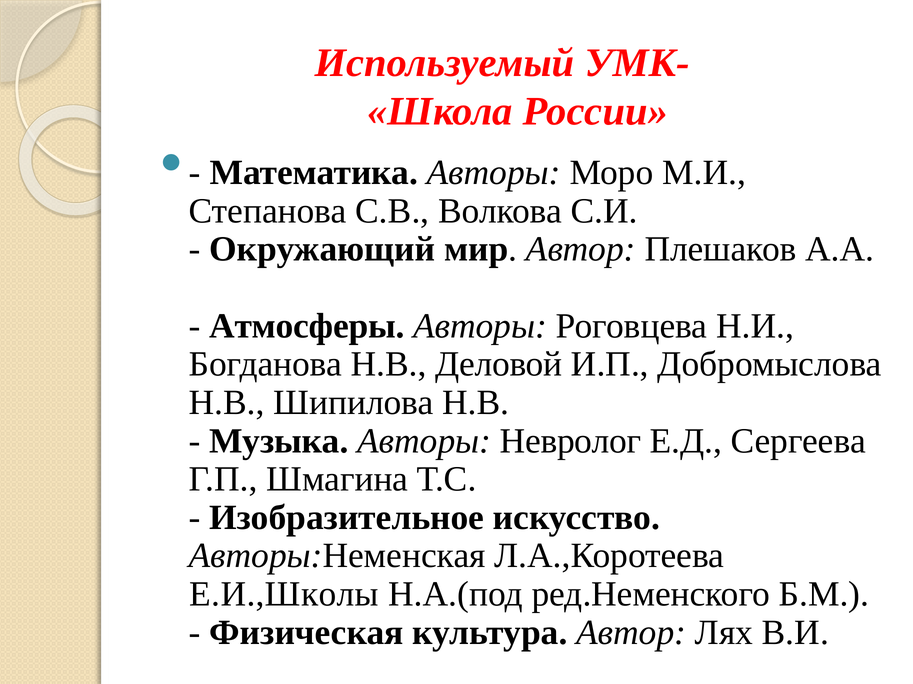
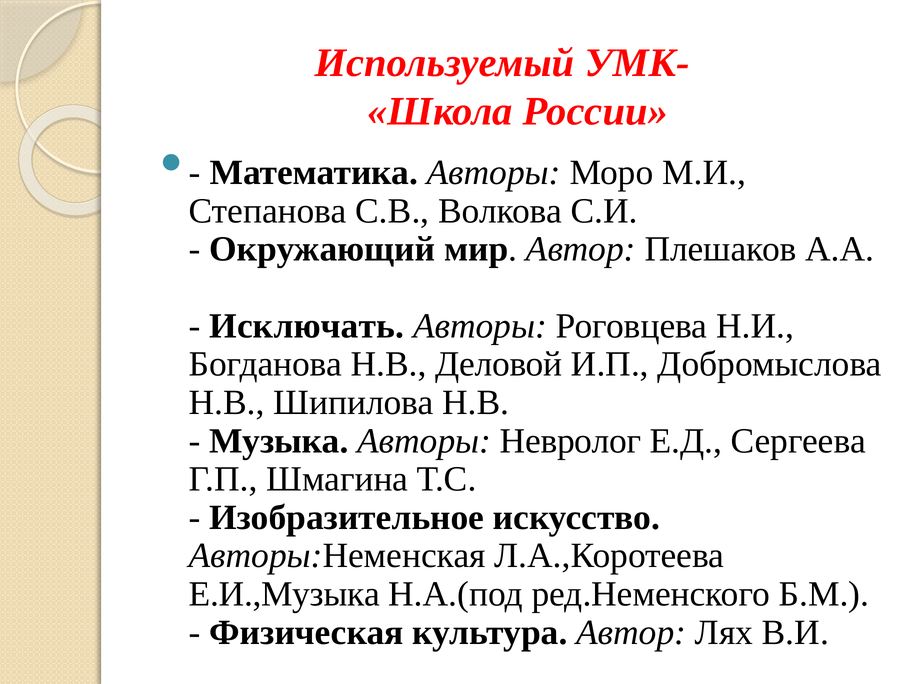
Атмосферы: Атмосферы -> Исключать (307, 326)
Е.И.,Школы: Е.И.,Школы -> Е.И.,Музыка (284, 595)
